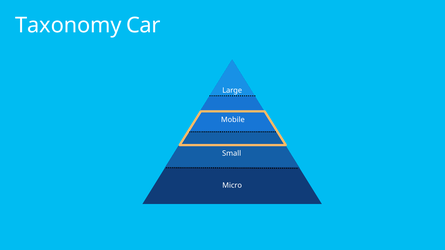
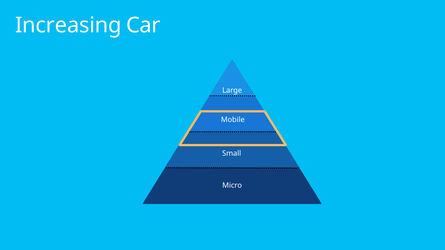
Taxonomy: Taxonomy -> Increasing (68, 25)
